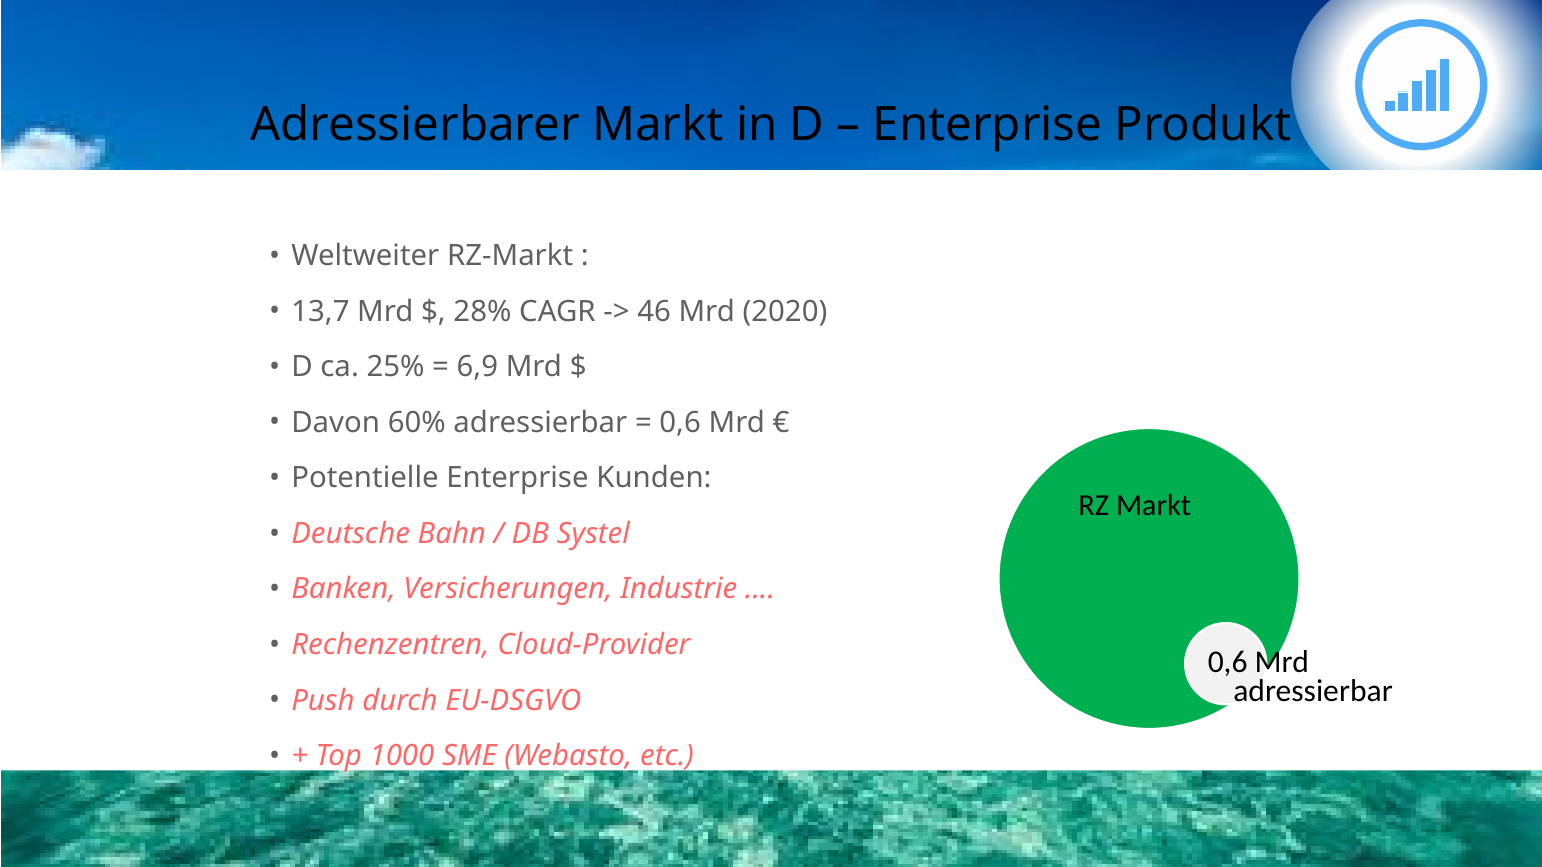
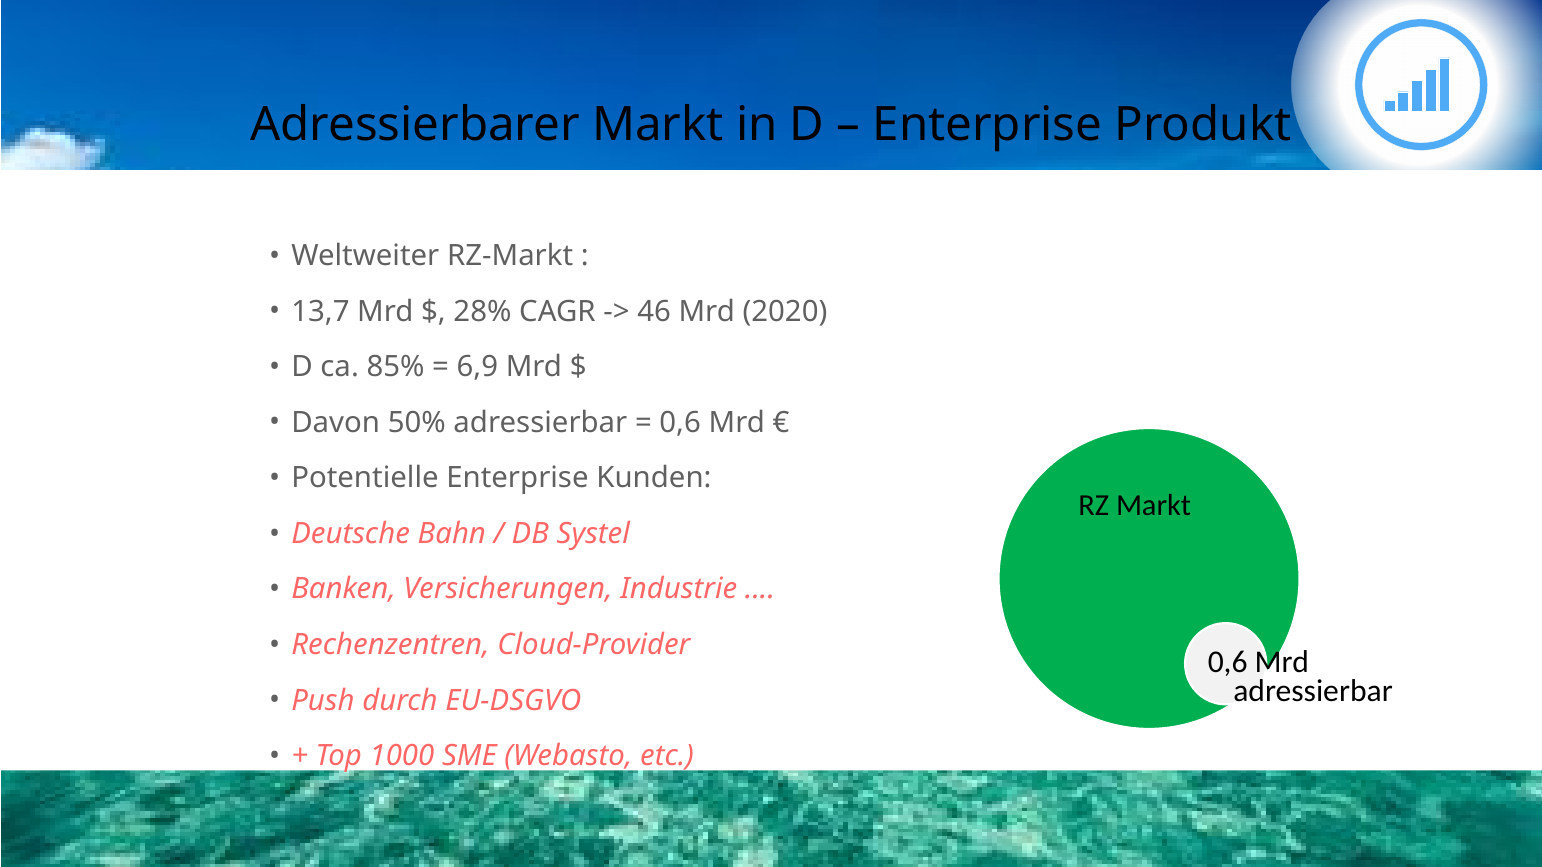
25%: 25% -> 85% (396, 367)
60%: 60% -> 50% (417, 423)
